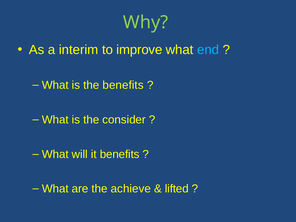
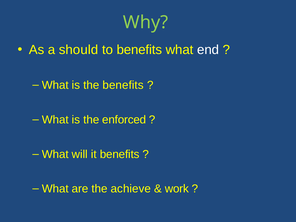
interim: interim -> should (79, 50)
to improve: improve -> benefits (139, 50)
end colour: light blue -> white (208, 50)
consider: consider -> enforced (124, 120)
lifted: lifted -> work (177, 189)
